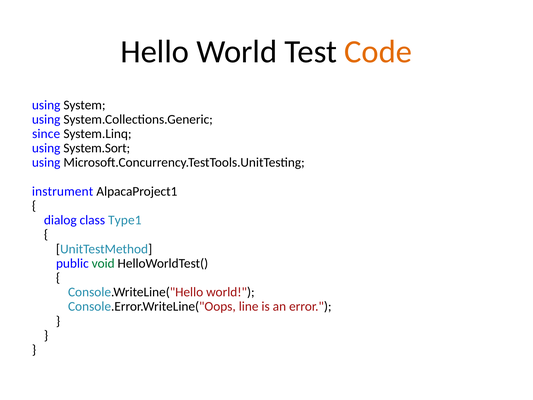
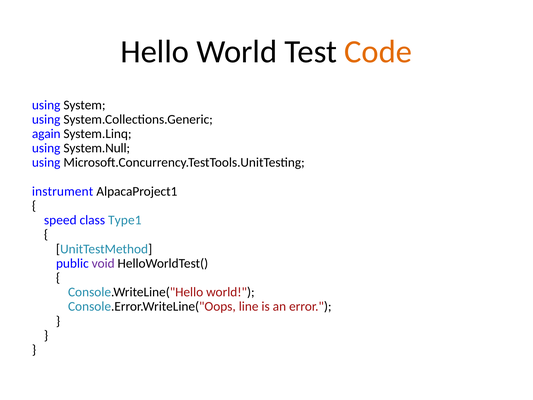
since: since -> again (46, 134)
System.Sort: System.Sort -> System.Null (97, 148)
dialog: dialog -> speed (60, 220)
void colour: green -> purple (103, 263)
